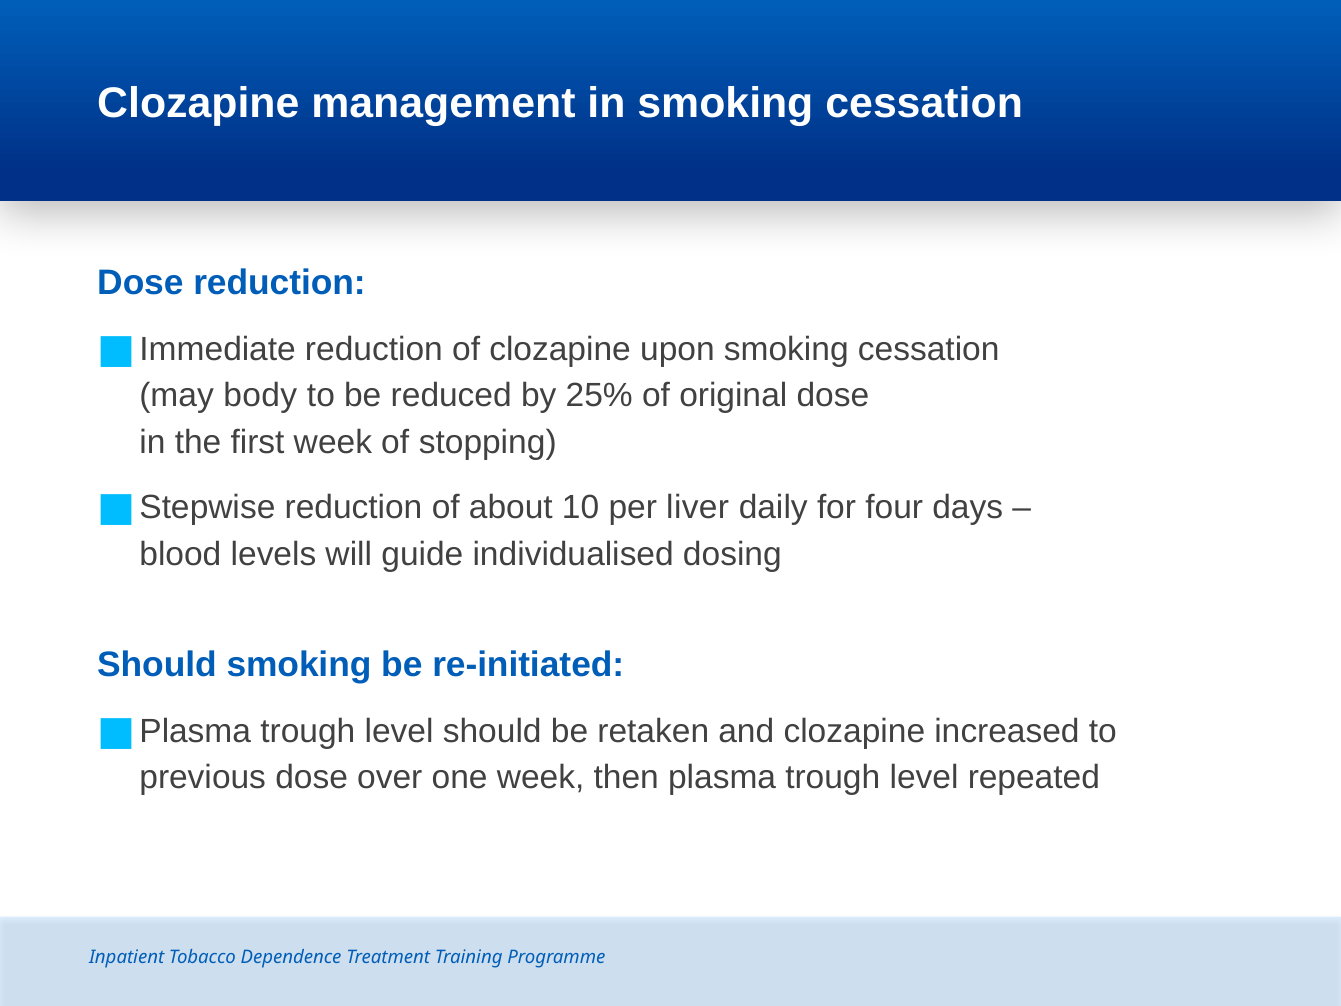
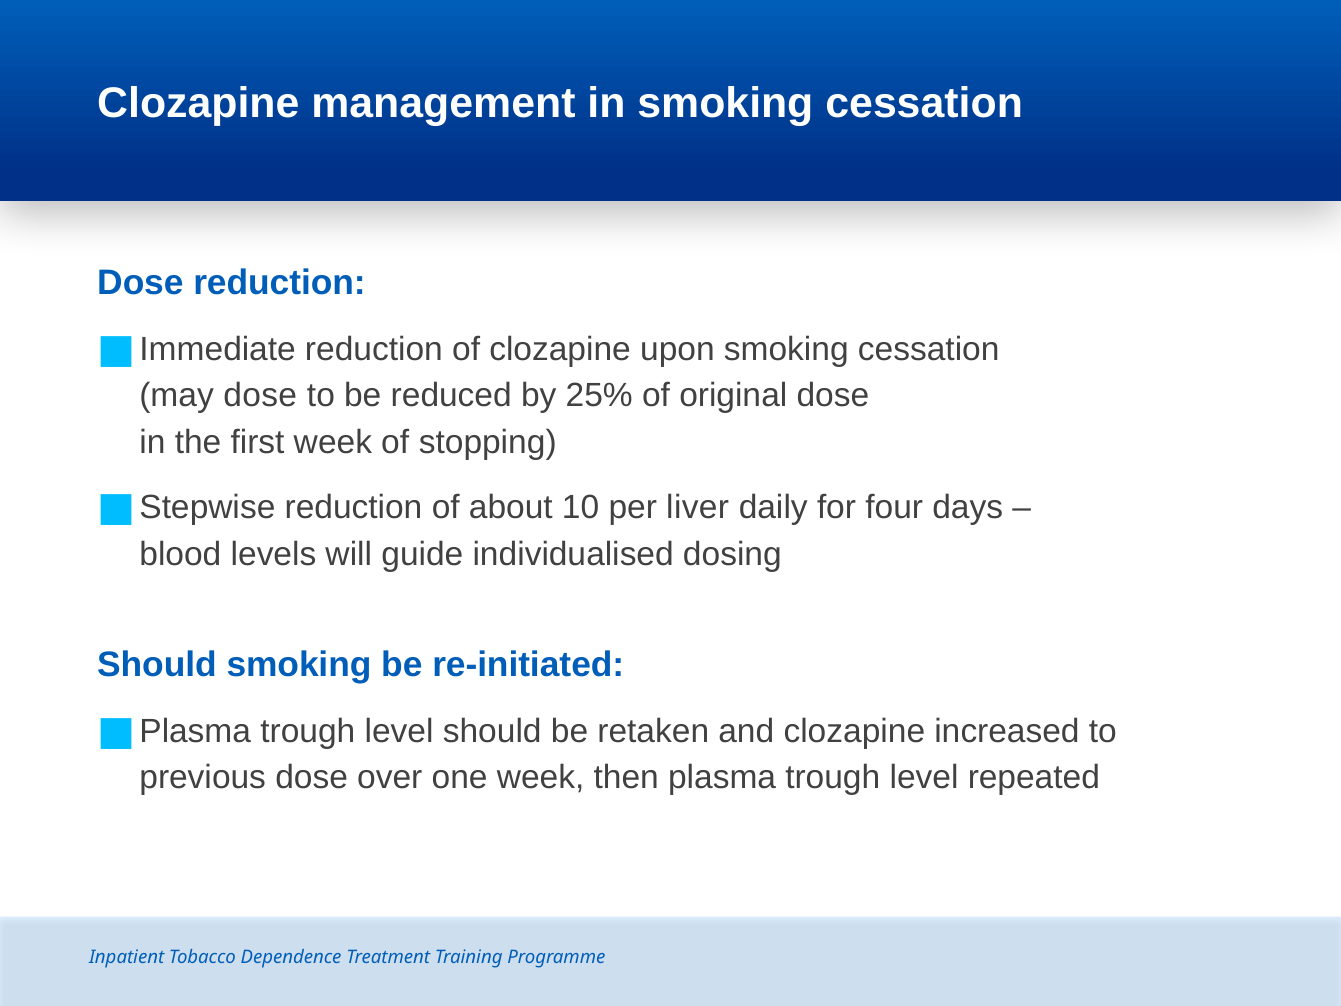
may body: body -> dose (260, 396)
